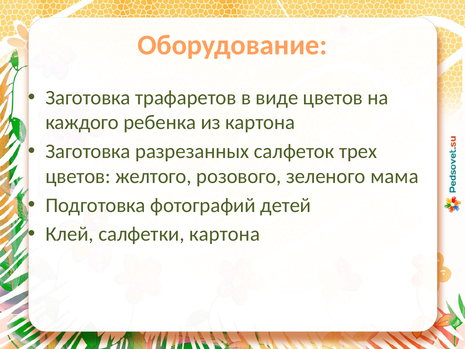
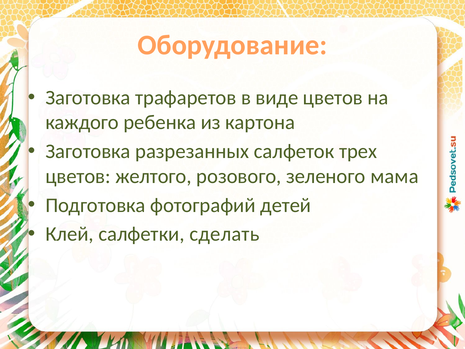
салфетки картона: картона -> сделать (225, 234)
